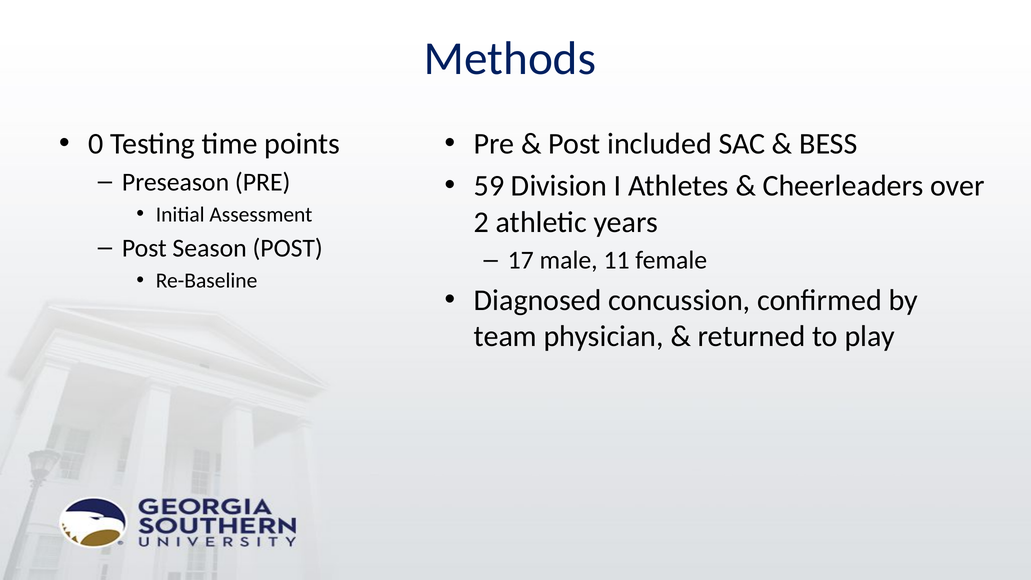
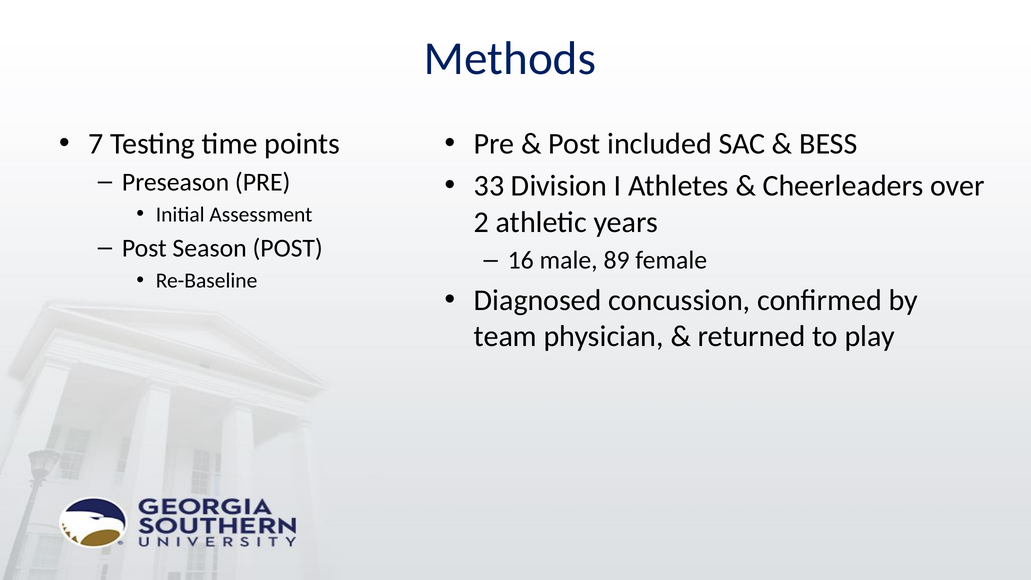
0: 0 -> 7 (96, 144)
59: 59 -> 33 (489, 186)
17: 17 -> 16 (521, 260)
11: 11 -> 89 (617, 260)
